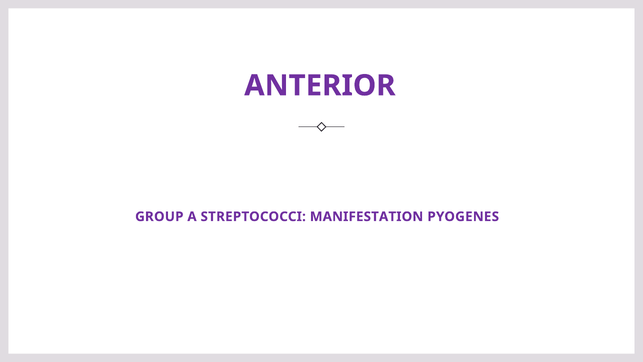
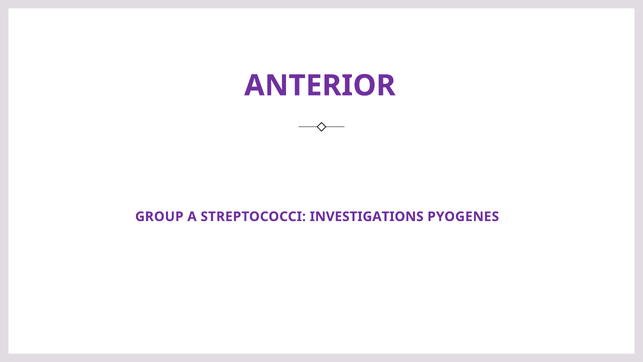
MANIFESTATION: MANIFESTATION -> INVESTIGATIONS (367, 216)
